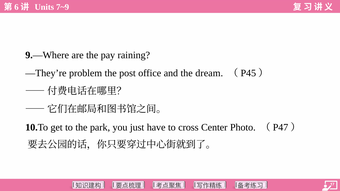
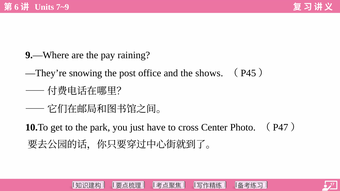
problem: problem -> snowing (86, 73)
dream: dream -> shows (209, 73)
